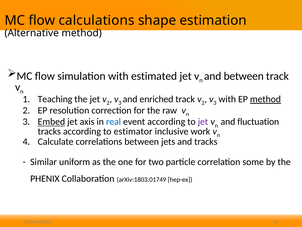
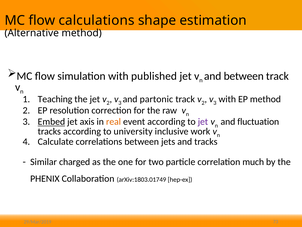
estimated: estimated -> published (154, 76)
enriched: enriched -> partonic (156, 99)
method underline: present -> none (265, 99)
real colour: blue -> orange (113, 122)
estimator: estimator -> university (133, 131)
uniform: uniform -> charged (75, 162)
some: some -> much (253, 162)
